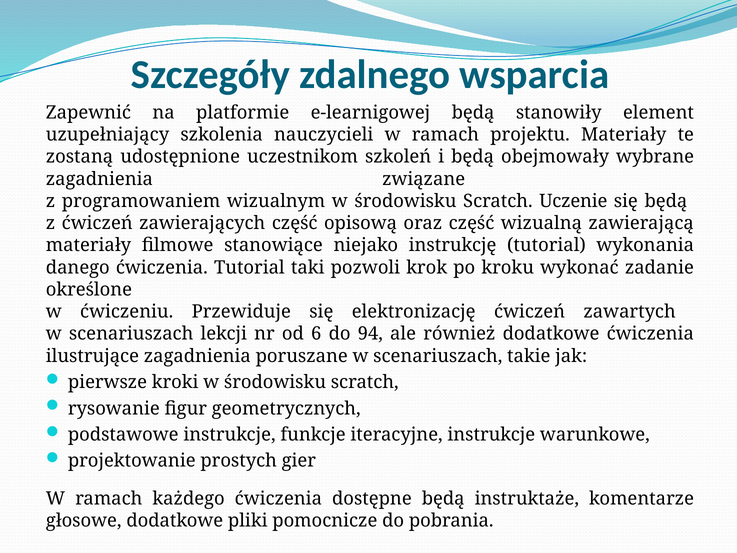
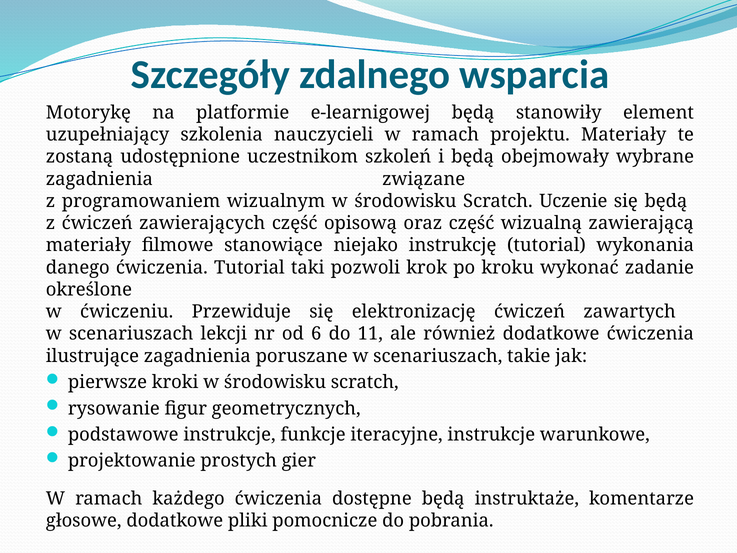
Zapewnić: Zapewnić -> Motorykę (88, 113)
94: 94 -> 11 (370, 334)
